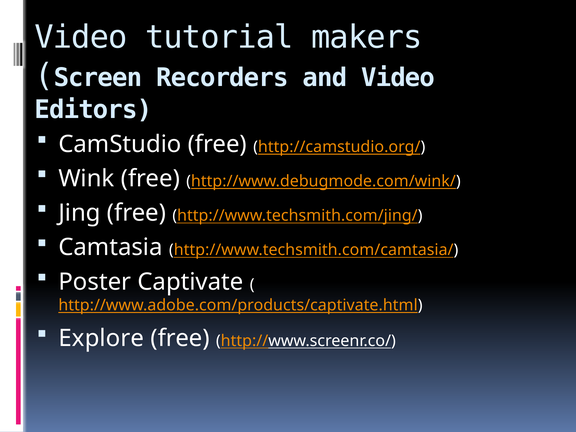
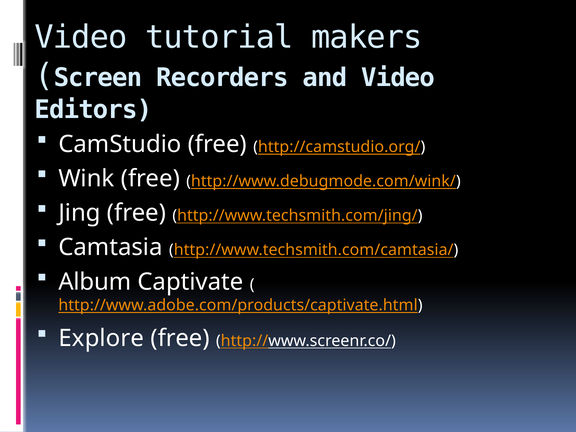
Poster: Poster -> Album (95, 282)
